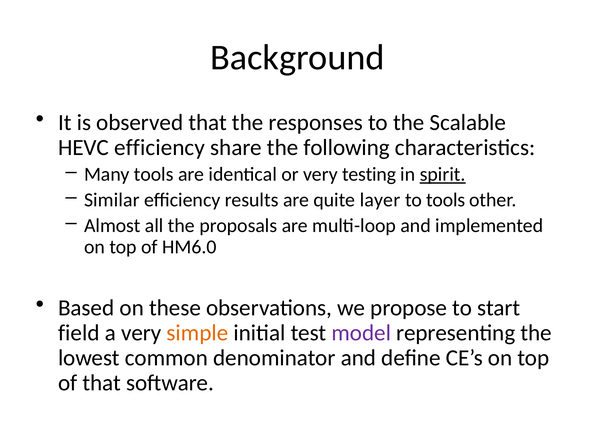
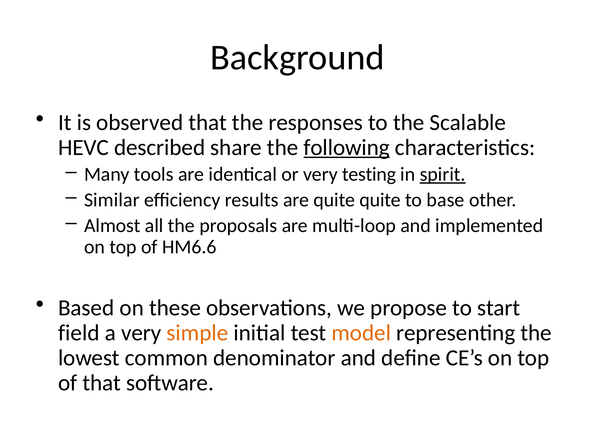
HEVC efficiency: efficiency -> described (160, 148)
following underline: none -> present (347, 148)
quite layer: layer -> quite (380, 200)
to tools: tools -> base (445, 200)
HM6.0: HM6.0 -> HM6.6 (189, 247)
model colour: purple -> orange (361, 333)
